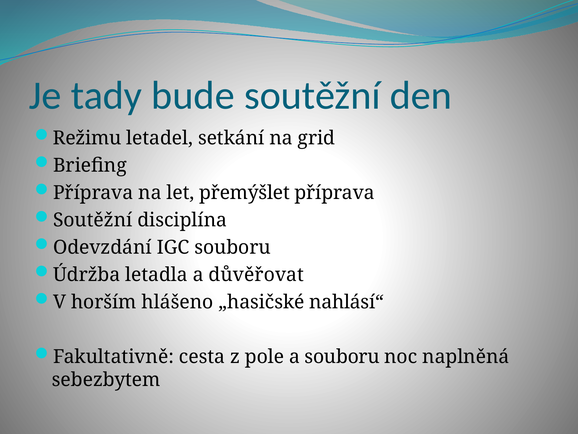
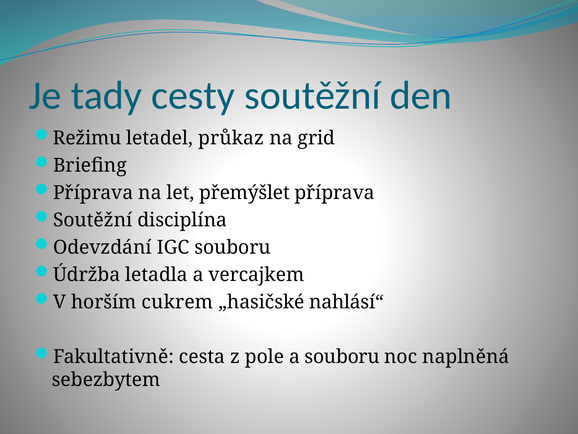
bude: bude -> cesty (193, 95)
setkání: setkání -> průkaz (231, 138)
důvěřovat: důvěřovat -> vercajkem (256, 275)
hlášeno: hlášeno -> cukrem (177, 302)
